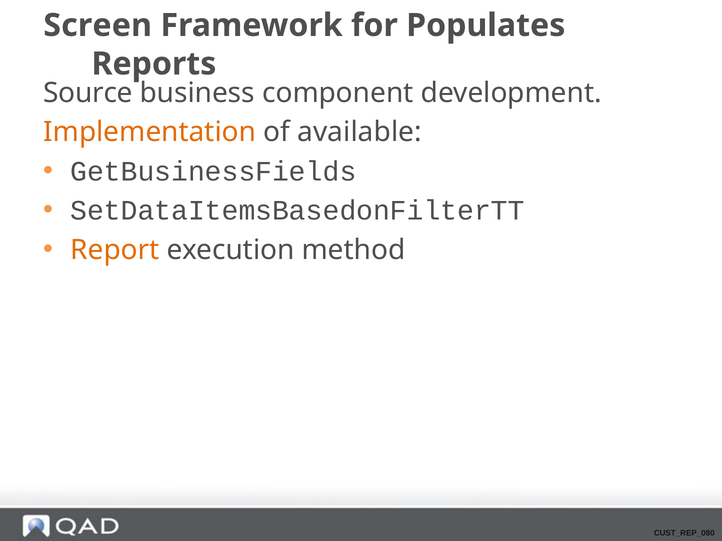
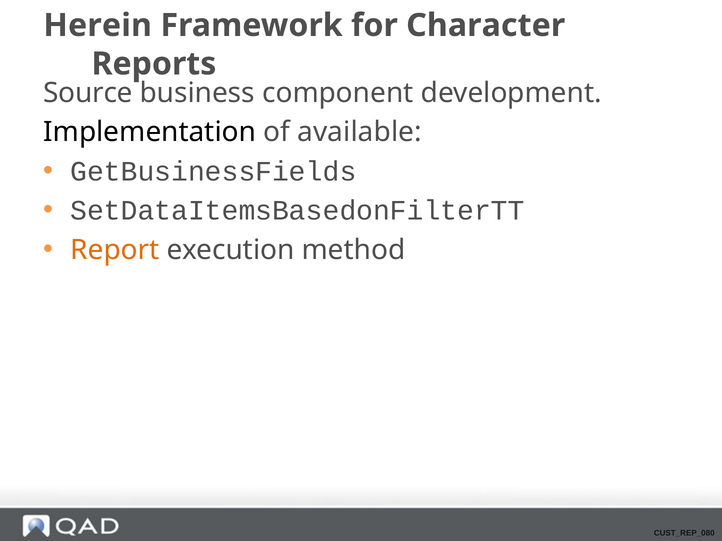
Screen: Screen -> Herein (98, 25)
Populates: Populates -> Character (486, 25)
Implementation colour: orange -> black (150, 132)
